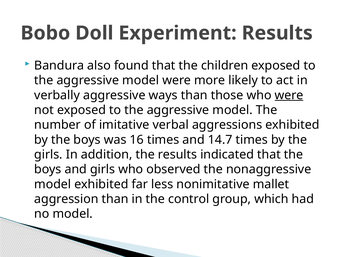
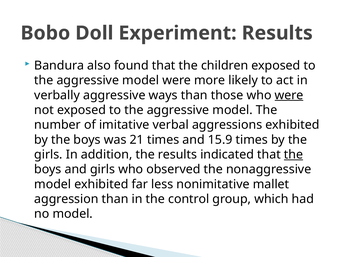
16: 16 -> 21 (137, 140)
14.7: 14.7 -> 15.9 (220, 140)
the underline: none -> present (294, 155)
